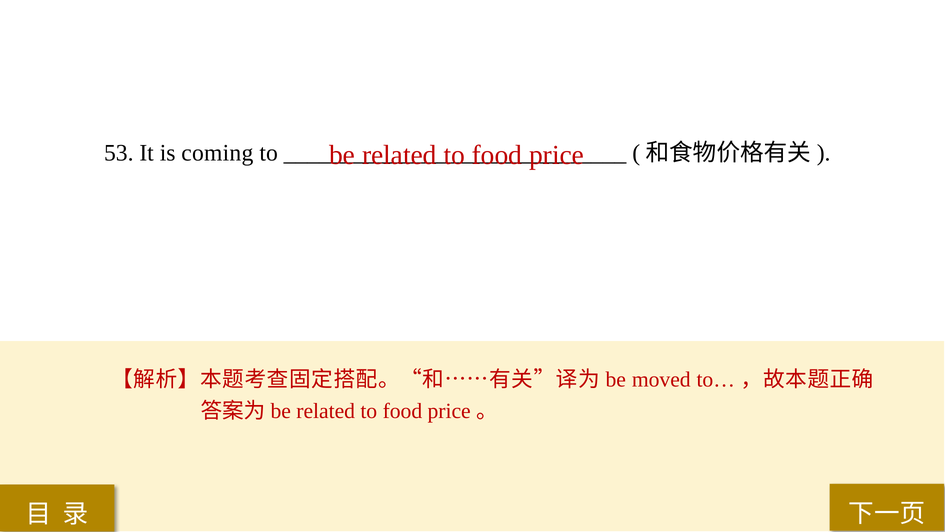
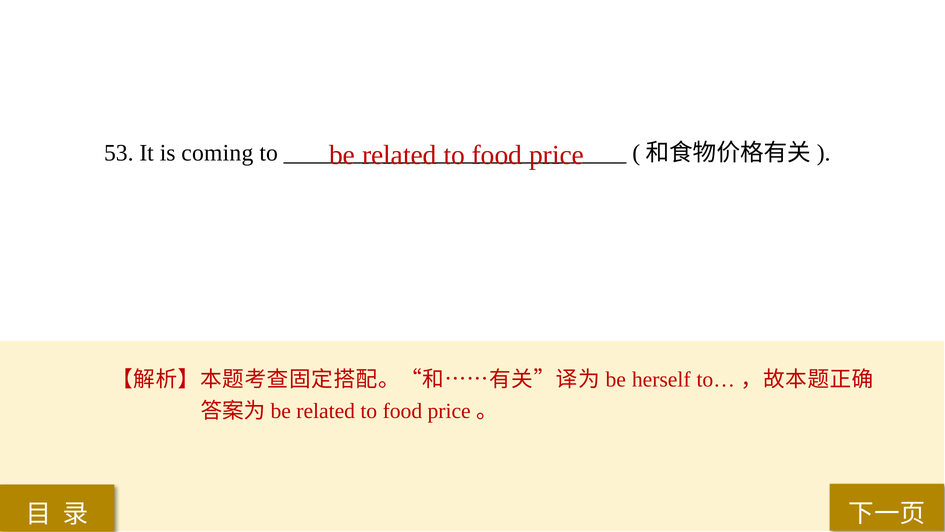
moved: moved -> herself (661, 379)
